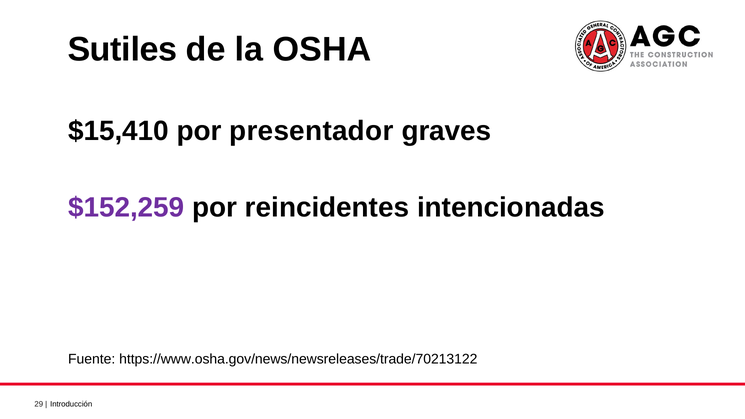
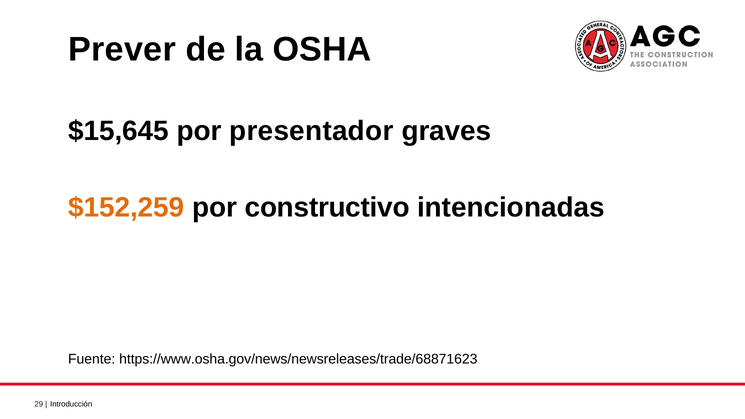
Sutiles: Sutiles -> Prever (122, 49)
$15,410: $15,410 -> $15,645 (119, 131)
$152,259 colour: purple -> orange (126, 208)
reincidentes: reincidentes -> constructivo (327, 208)
https://www.osha.gov/news/newsreleases/trade/70213122: https://www.osha.gov/news/newsreleases/trade/70213122 -> https://www.osha.gov/news/newsreleases/trade/68871623 (298, 359)
